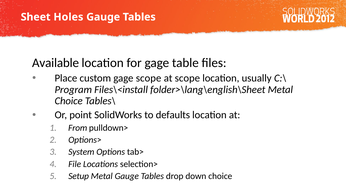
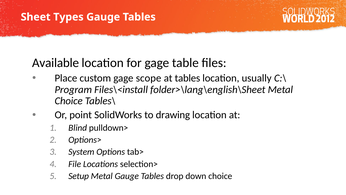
Holes: Holes -> Types (68, 17)
at scope: scope -> tables (187, 78)
defaults: defaults -> drawing (173, 115)
From: From -> Blind (78, 128)
